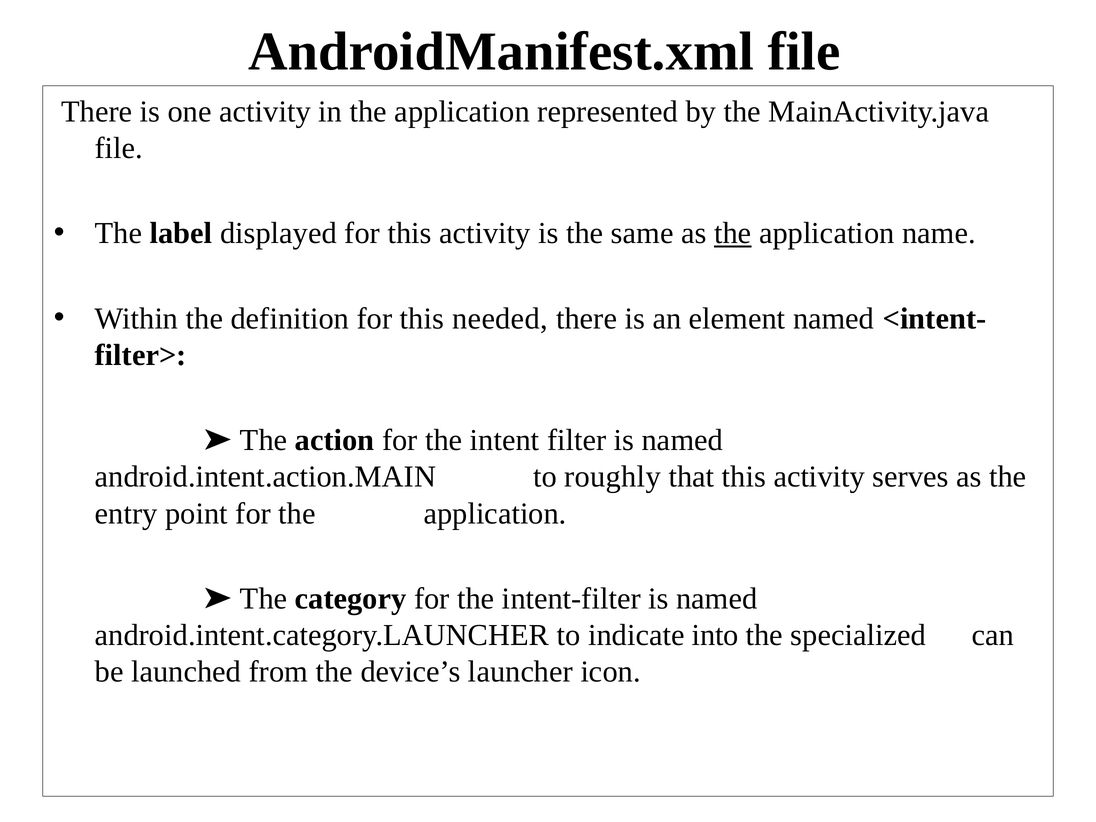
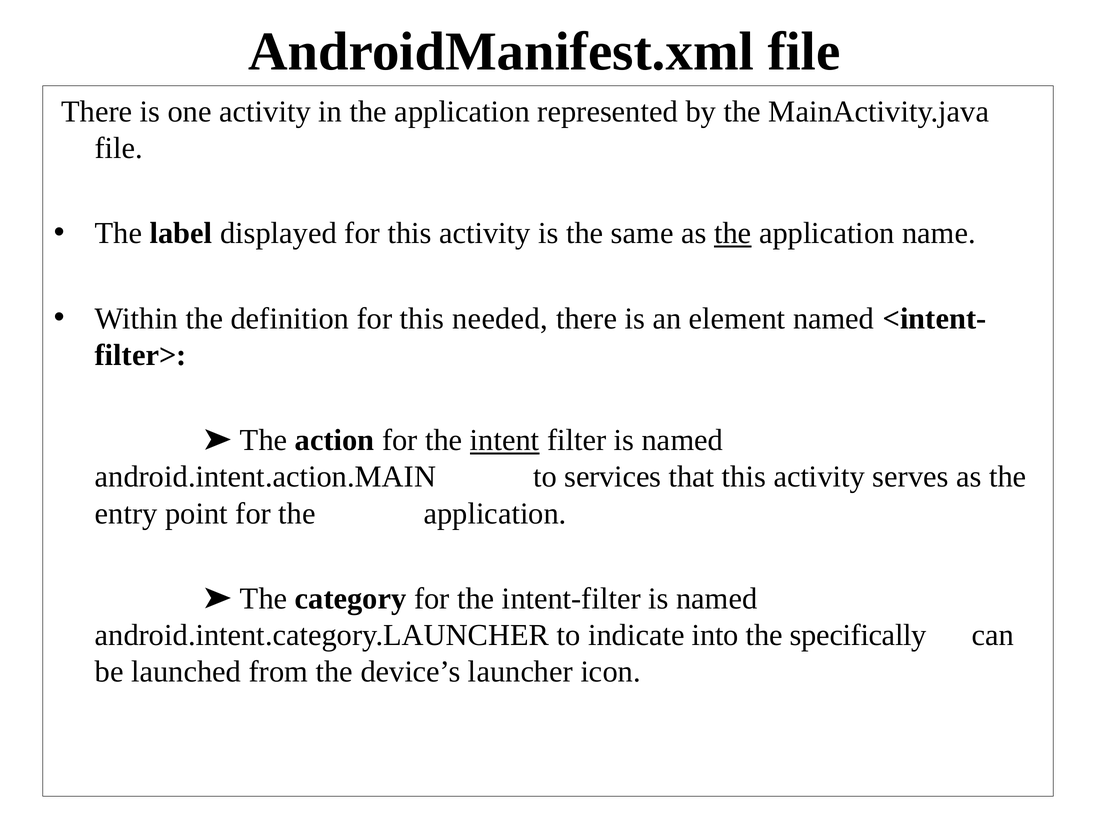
intent underline: none -> present (505, 440)
roughly: roughly -> services (613, 477)
specialized: specialized -> specifically (858, 635)
